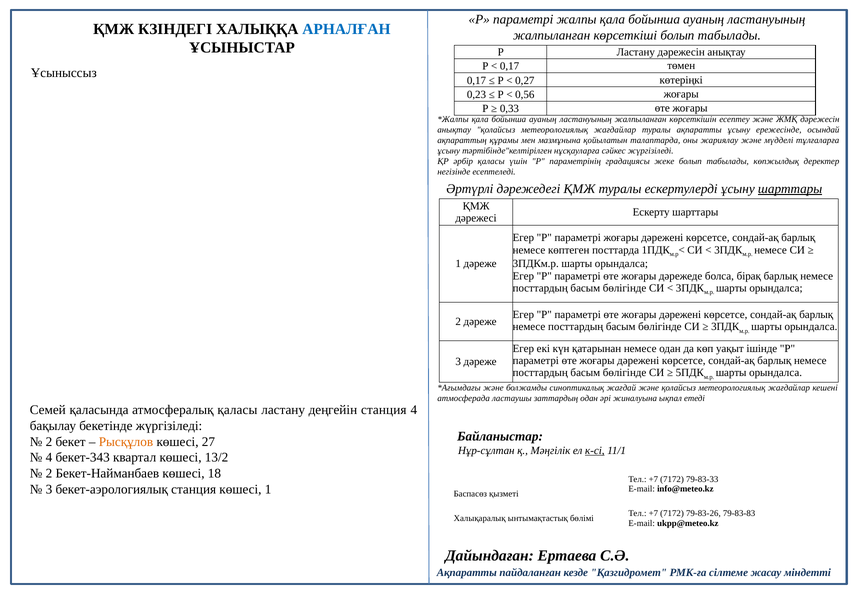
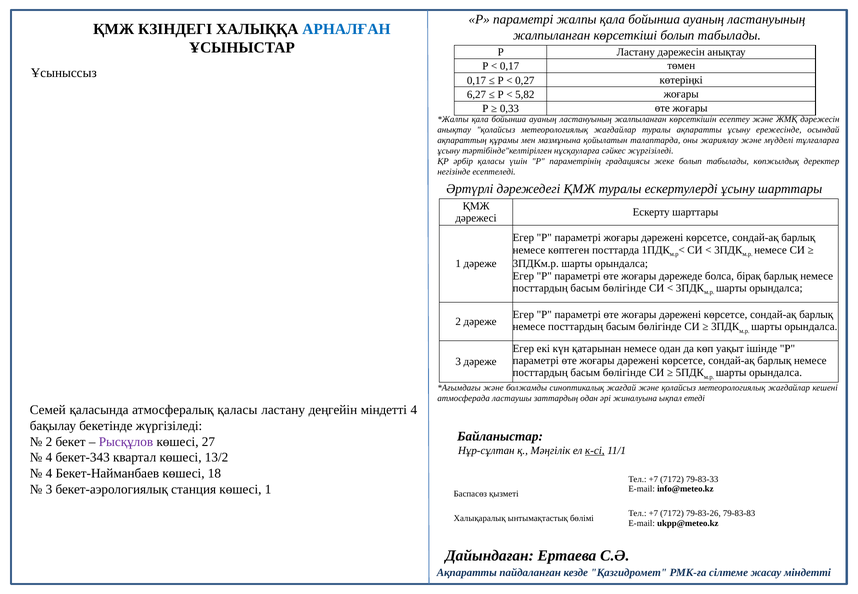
0,23: 0,23 -> 6,27 (476, 95)
0,56: 0,56 -> 5,82 (525, 95)
шарттары underline: present -> none (790, 189)
деңгейін станция: станция -> міндетті (384, 410)
Рысқұлов colour: orange -> purple (126, 442)
2: 2 -> 4 (49, 473)
